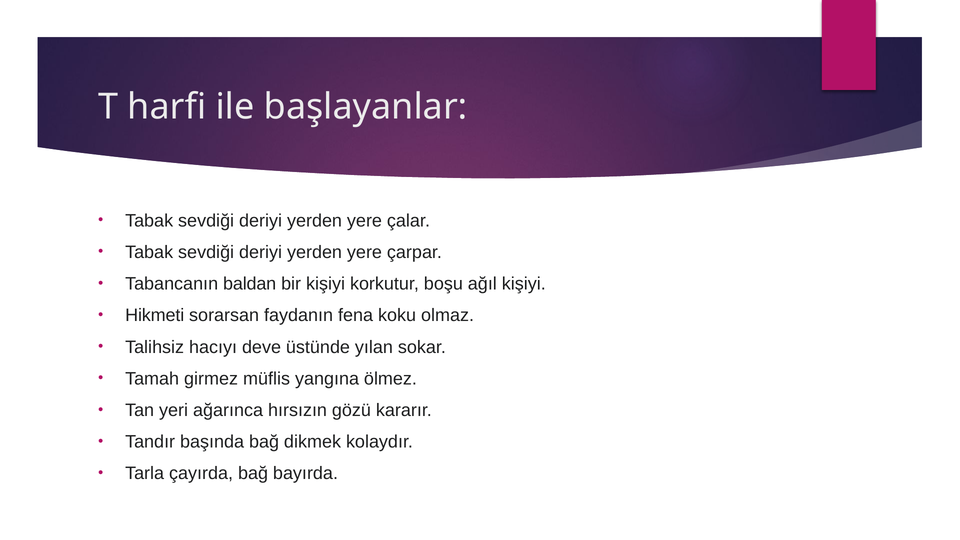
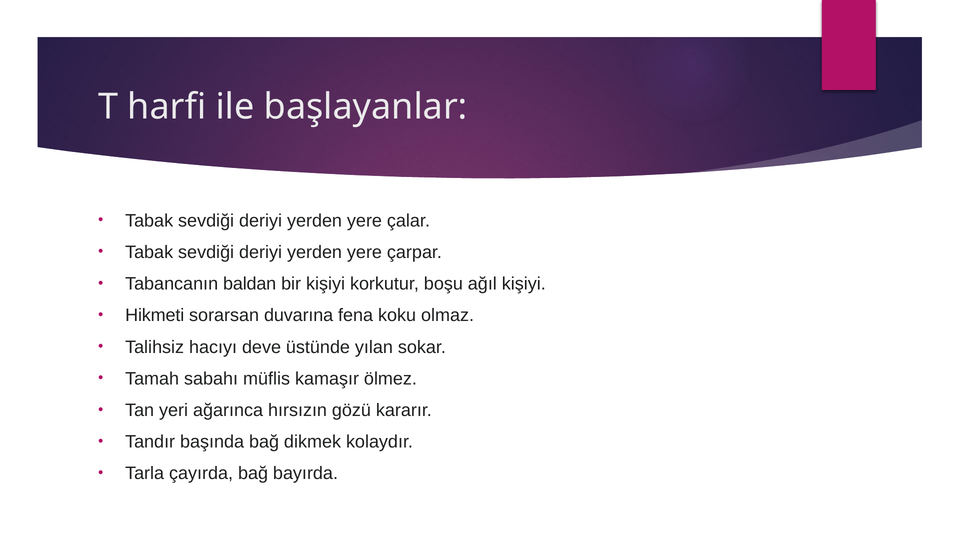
faydanın: faydanın -> duvarına (299, 315)
girmez: girmez -> sabahı (211, 379)
yangına: yangına -> kamaşır (327, 379)
